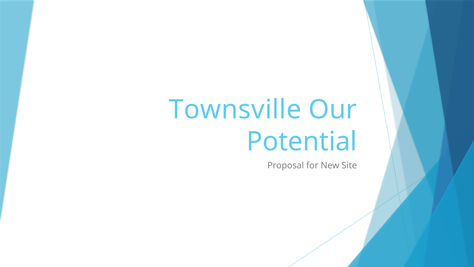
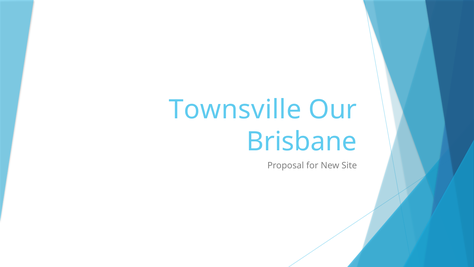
Potential: Potential -> Brisbane (302, 142)
